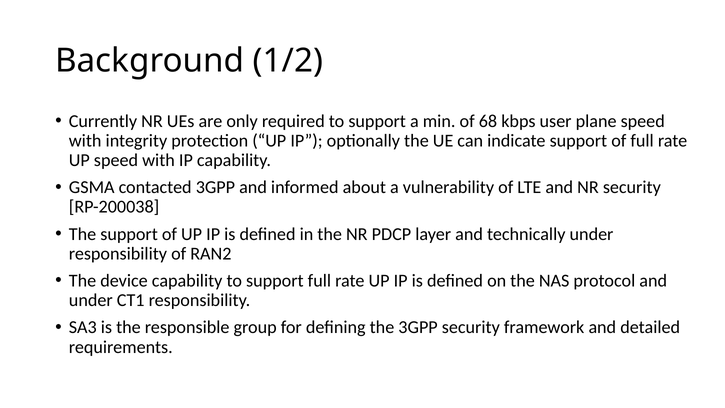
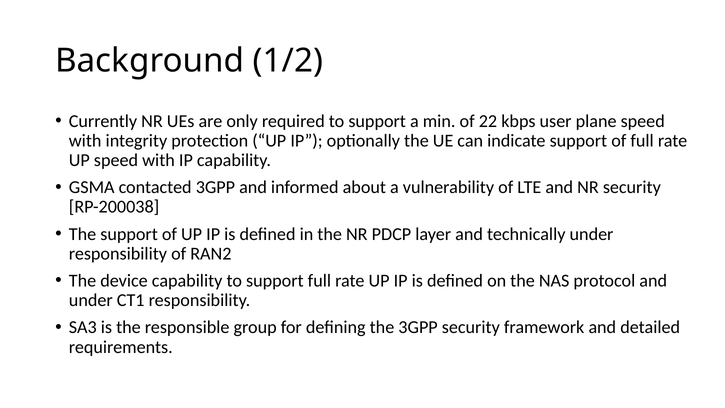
68: 68 -> 22 (488, 121)
